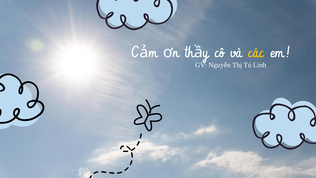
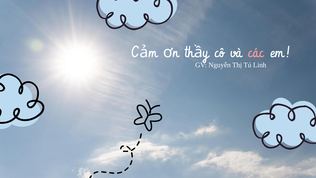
các colour: yellow -> pink (256, 52)
